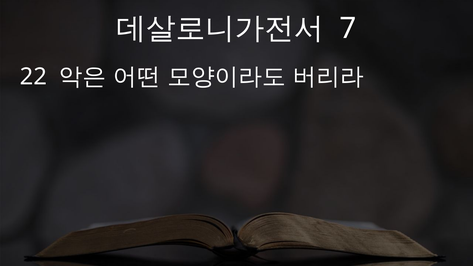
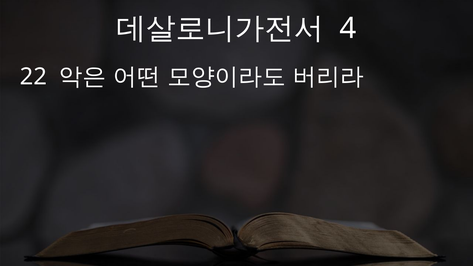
7: 7 -> 4 (348, 28)
